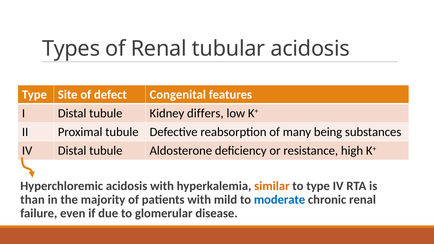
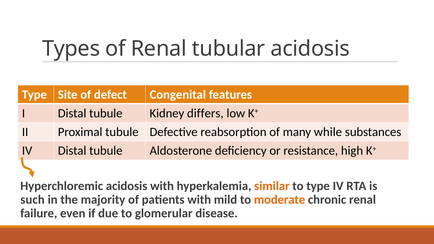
being: being -> while (328, 132)
than: than -> such (33, 200)
moderate colour: blue -> orange (280, 200)
